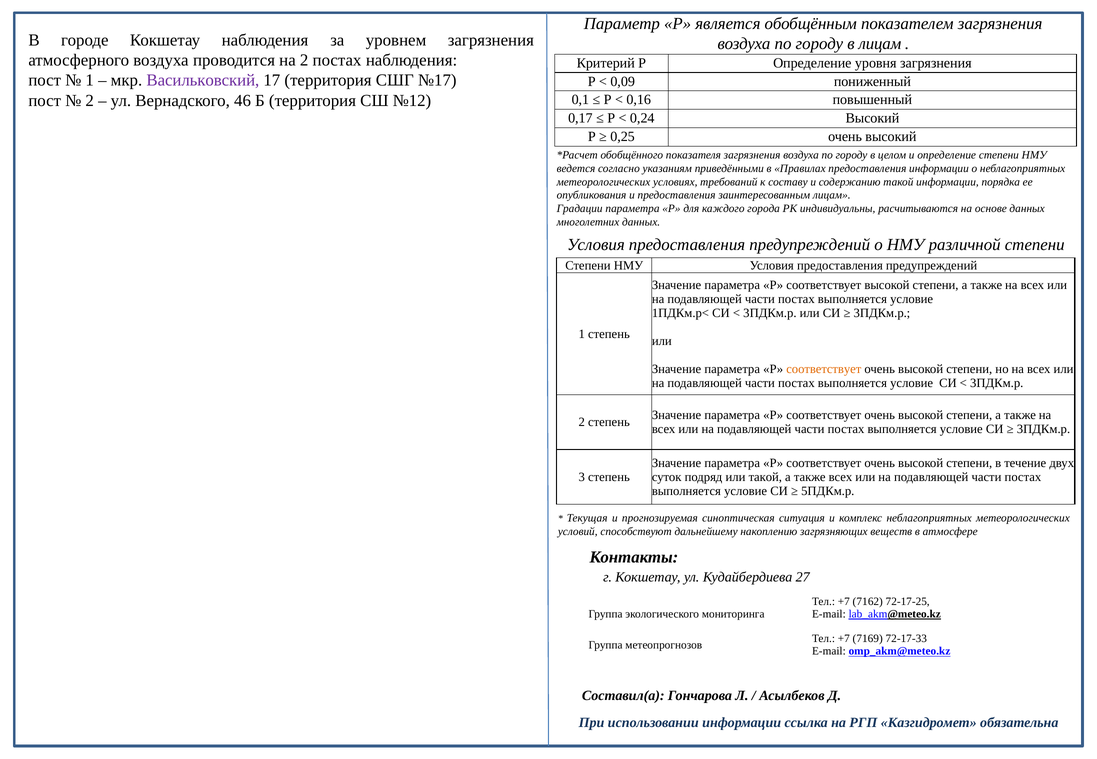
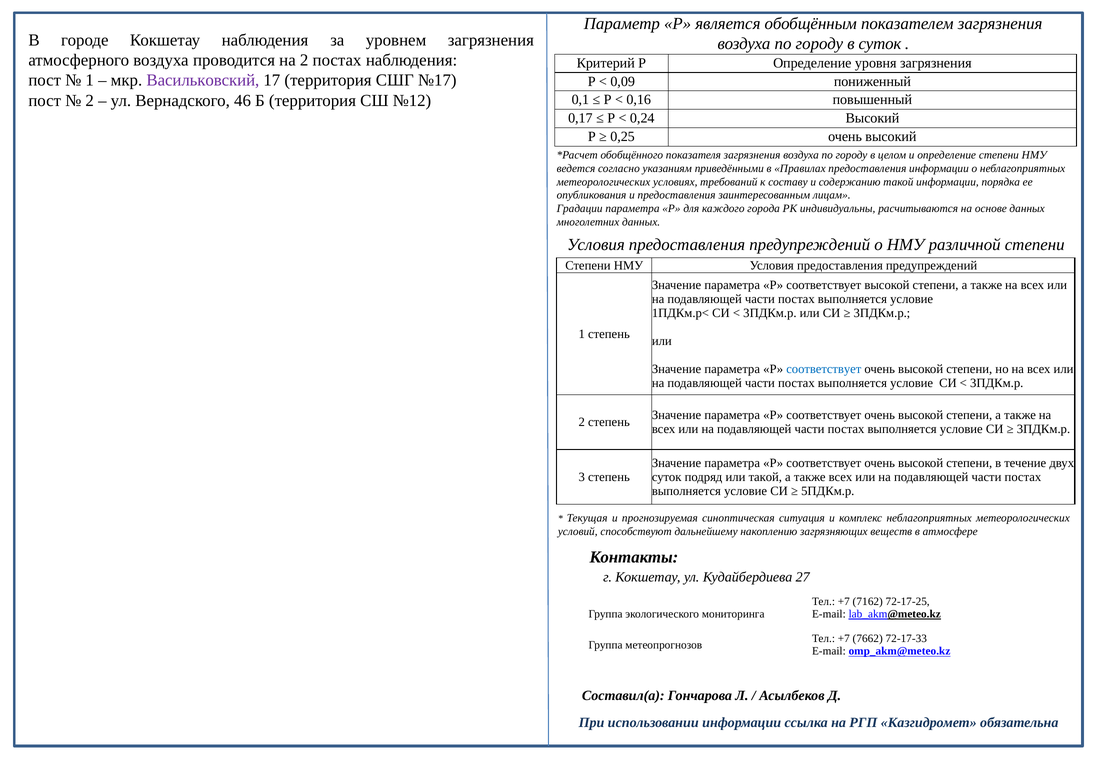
в лицам: лицам -> суток (880, 44)
соответствует colour: orange -> blue (824, 369)
7169: 7169 -> 7662 (868, 639)
